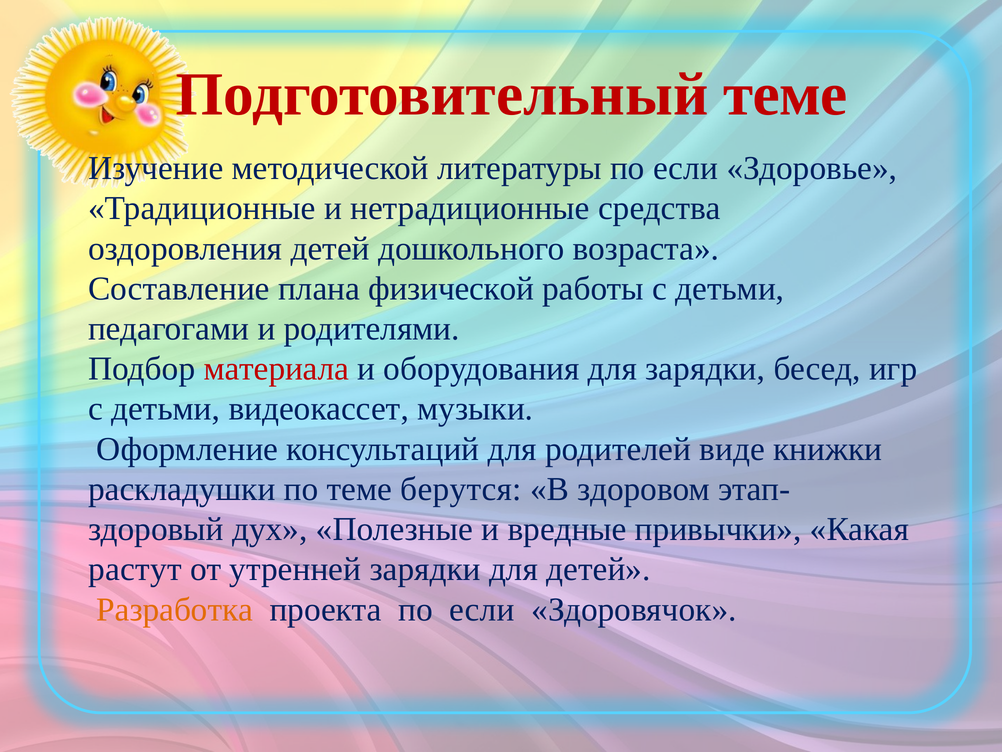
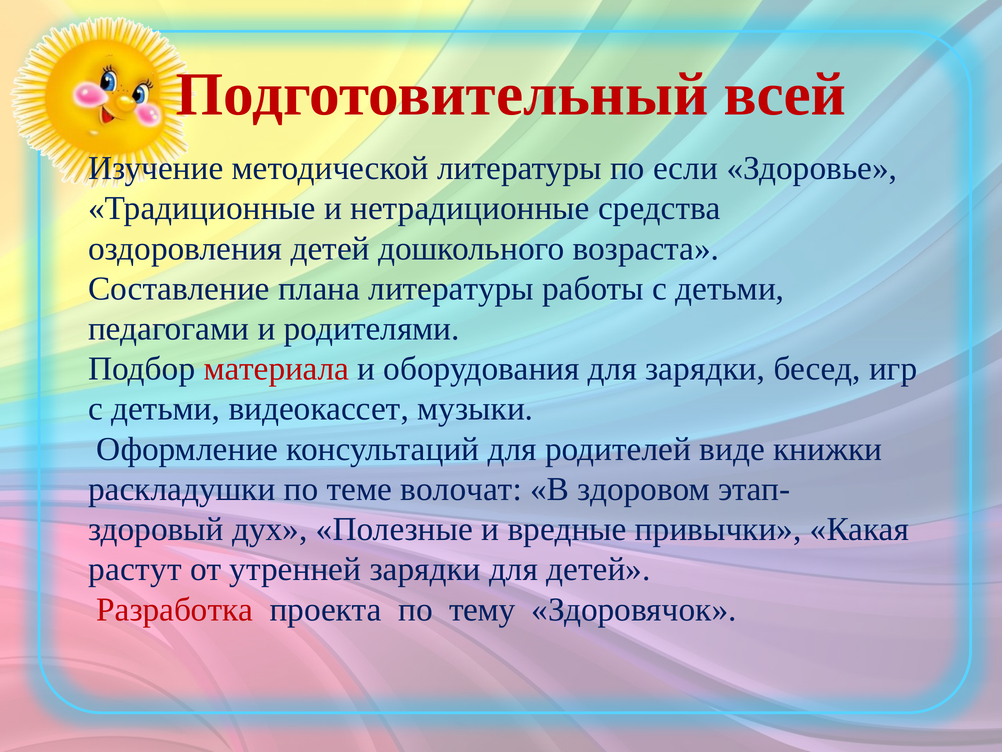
Подготовительный теме: теме -> всей (785, 94)
плана физической: физической -> литературы (451, 288)
берутся: берутся -> волочат (461, 489)
Разработка colour: orange -> red (175, 609)
проекта по если: если -> тему (482, 609)
